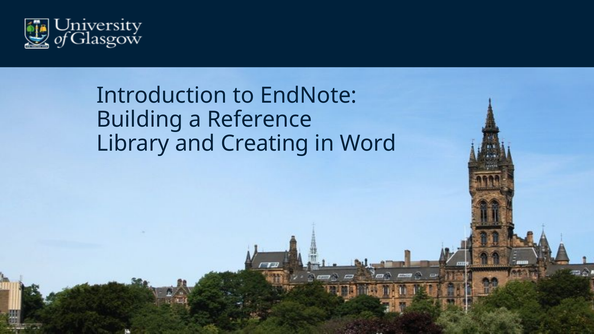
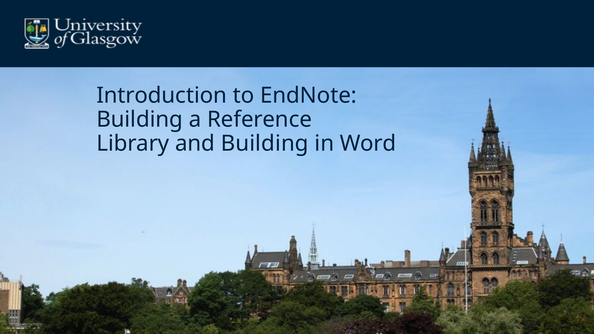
and Creating: Creating -> Building (265, 144)
